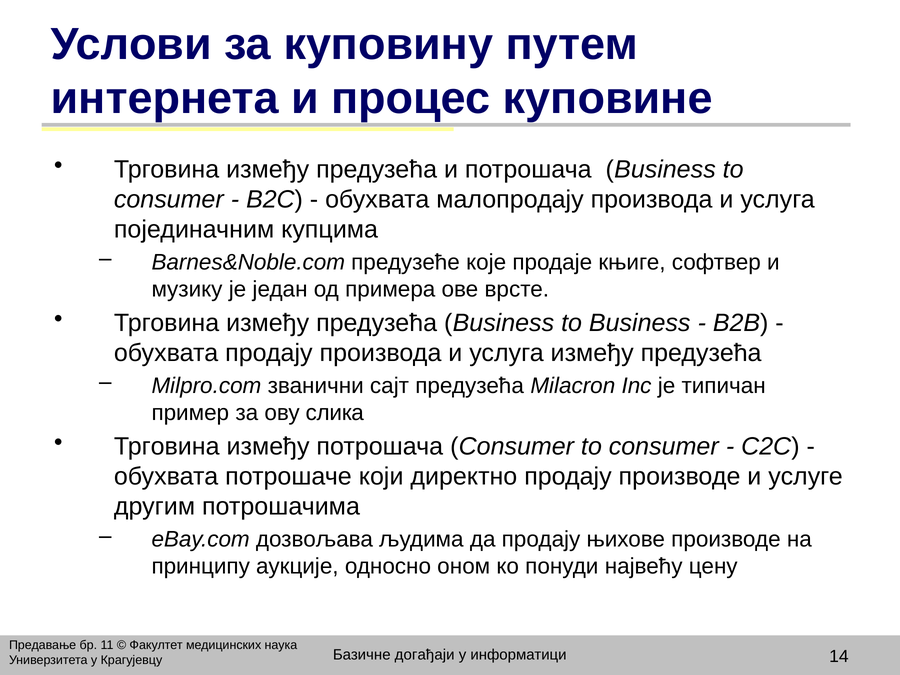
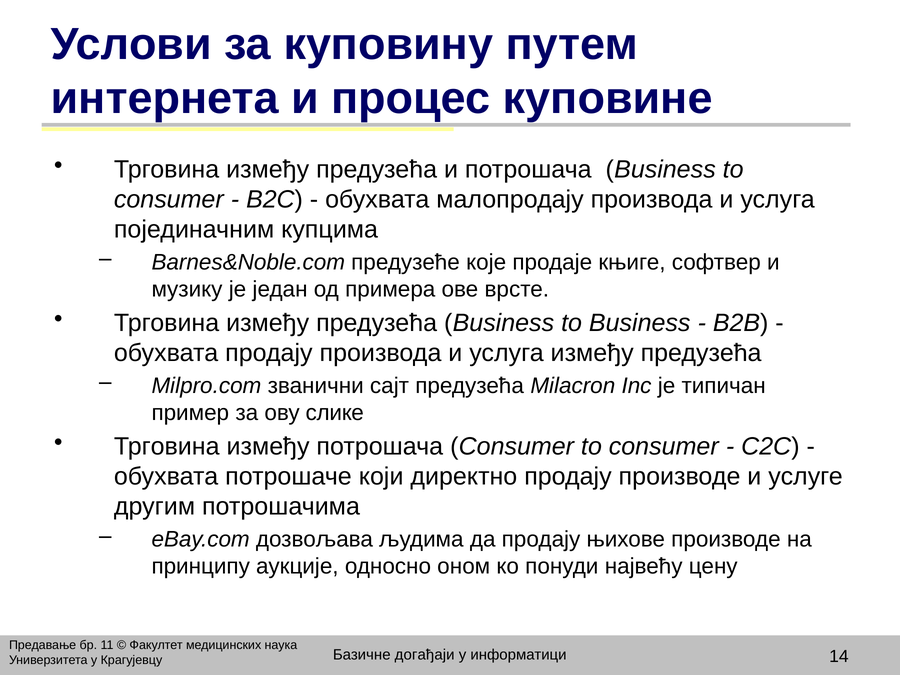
слика: слика -> слике (335, 413)
